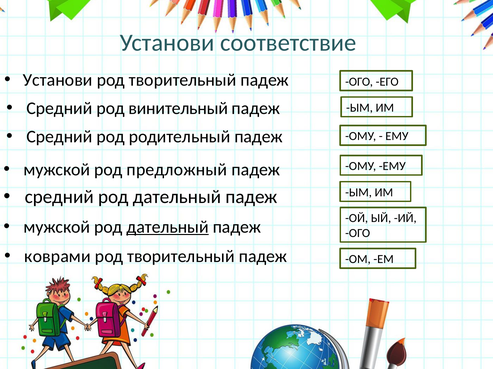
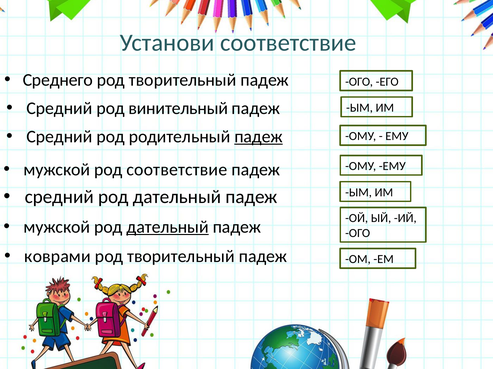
Установи: Установи -> Среднего (58, 80)
падеж underline: none -> present (259, 137)
род предложный: предложный -> соответствие (177, 170)
